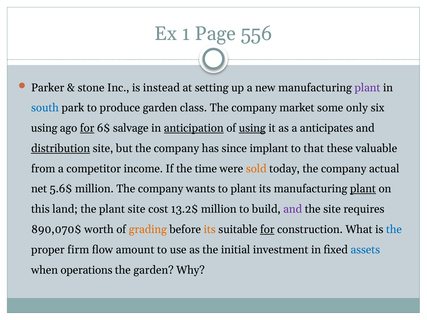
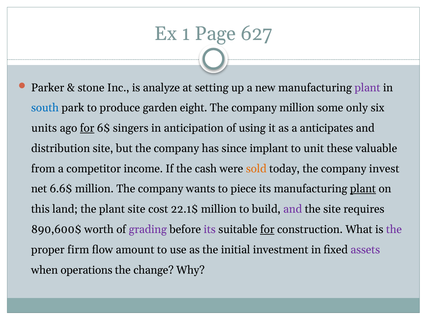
556: 556 -> 627 (257, 34)
instead: instead -> analyze (161, 88)
class: class -> eight (194, 108)
company market: market -> million (297, 108)
using: using -> units (44, 128)
salvage: salvage -> singers (131, 128)
anticipation underline: present -> none (194, 128)
using underline: present -> none (252, 128)
distribution underline: present -> none (61, 149)
that: that -> unit (314, 149)
time: time -> cash (206, 169)
actual: actual -> invest (384, 169)
5.6$: 5.6$ -> 6.6$ (61, 189)
to plant: plant -> piece (243, 189)
13.2$: 13.2$ -> 22.1$ (185, 209)
890,070$: 890,070$ -> 890,600$ (56, 230)
grading colour: orange -> purple (148, 230)
its colour: orange -> purple (210, 230)
the colour: blue -> purple (394, 230)
assets colour: blue -> purple (365, 250)
the garden: garden -> change (154, 270)
